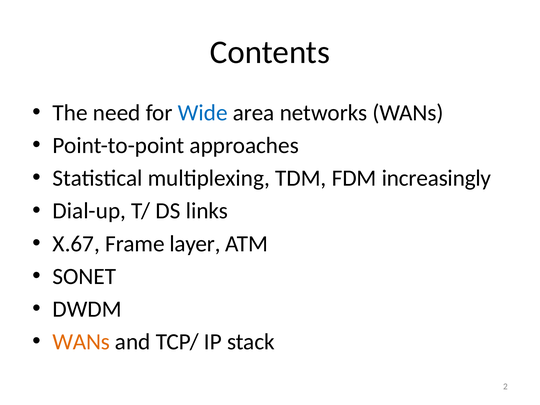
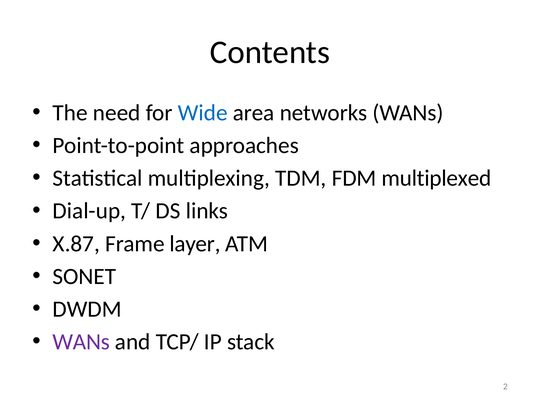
increasingly: increasingly -> multiplexed (436, 178)
X.67: X.67 -> X.87 (76, 244)
WANs colour: orange -> purple (81, 342)
